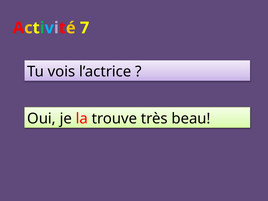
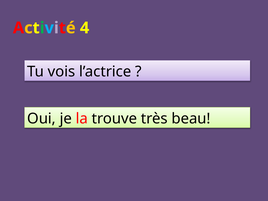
7: 7 -> 4 (85, 28)
